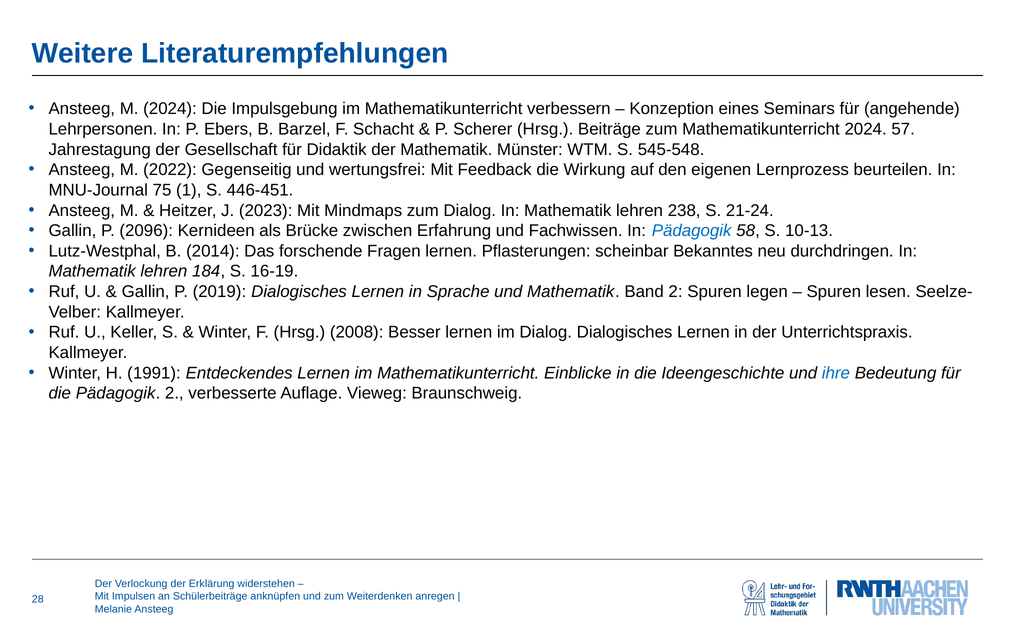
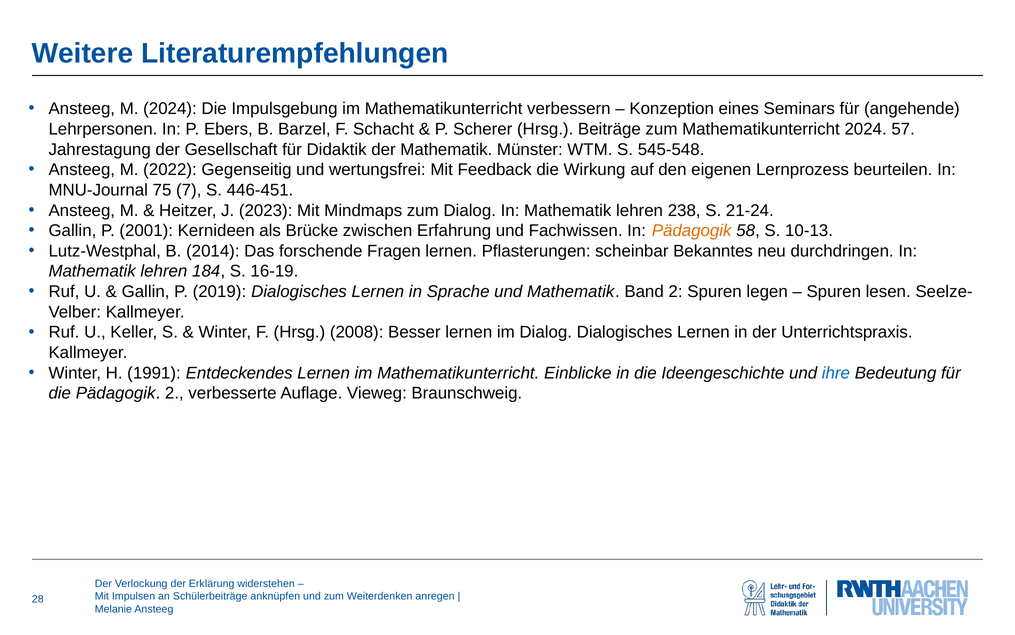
1: 1 -> 7 (189, 190)
2096: 2096 -> 2001 (146, 231)
Pädagogik colour: blue -> orange (692, 231)
